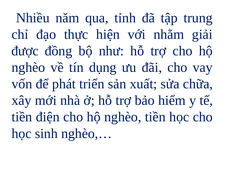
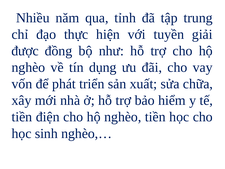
nhằm: nhằm -> tuyền (169, 34)
